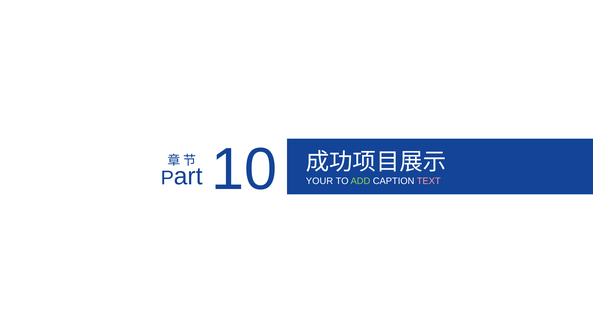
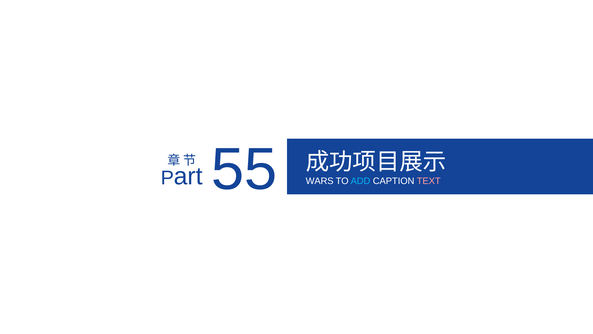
10: 10 -> 55 (244, 169)
YOUR: YOUR -> WARS (320, 181)
ADD colour: light green -> light blue (360, 181)
